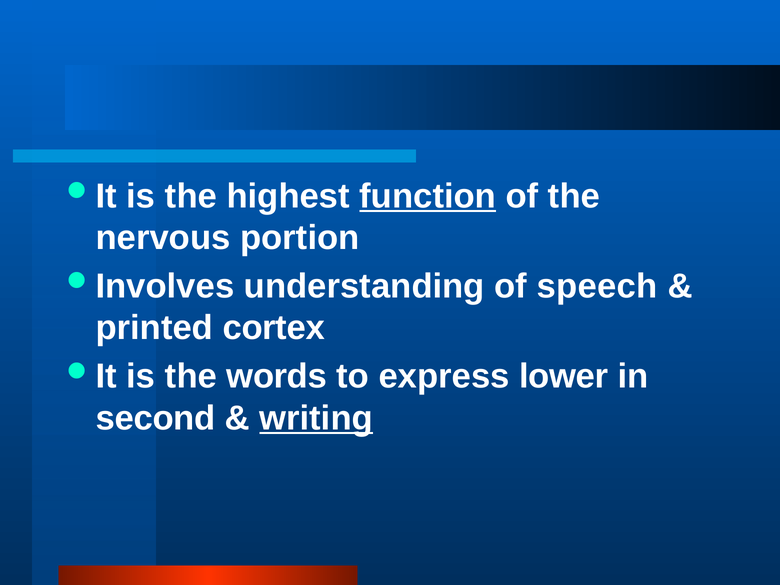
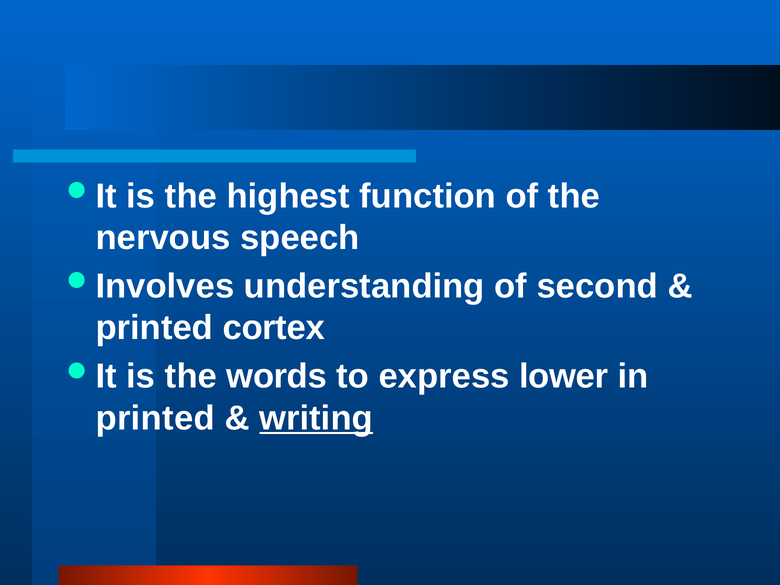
function underline: present -> none (428, 196)
portion: portion -> speech (300, 238)
speech: speech -> second (597, 286)
second: second -> printed (155, 418)
